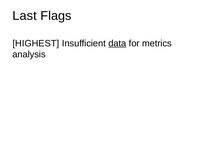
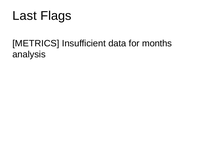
HIGHEST: HIGHEST -> METRICS (36, 43)
data underline: present -> none (117, 43)
metrics: metrics -> months (157, 43)
